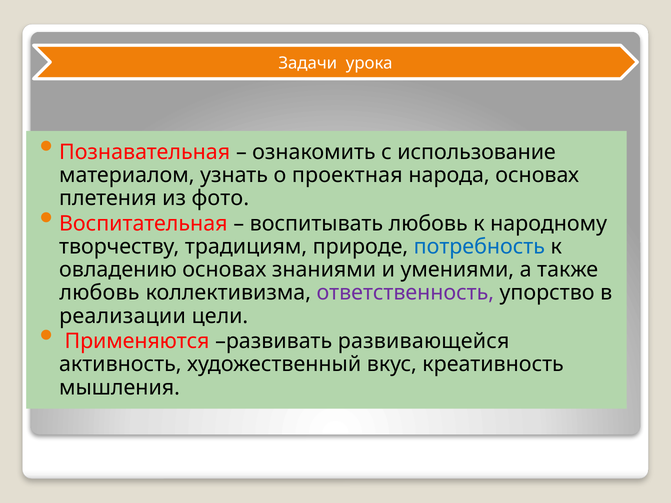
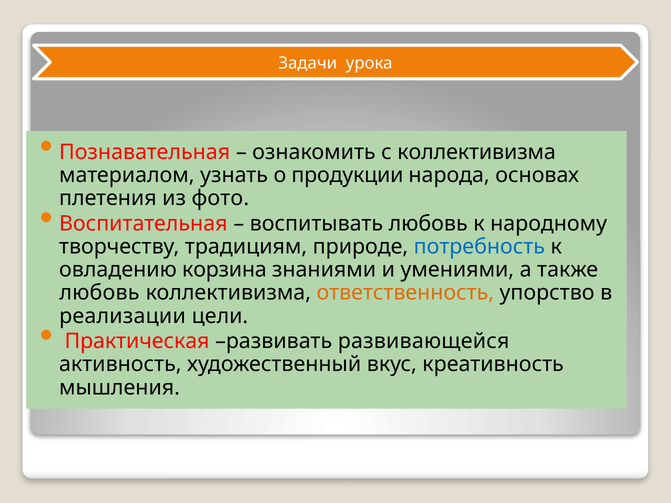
с использование: использование -> коллективизма (477, 152)
проектная: проектная -> продукции (347, 175)
овладению основах: основах -> корзина (224, 270)
ответственность colour: purple -> orange (405, 293)
Применяются: Применяются -> Практическая (137, 341)
